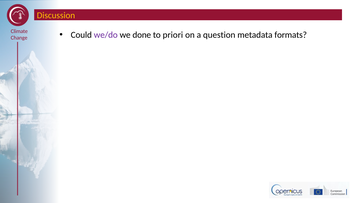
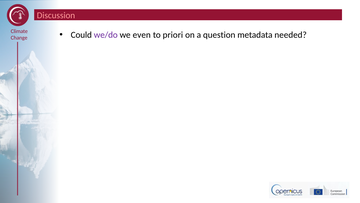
Discussion colour: yellow -> pink (56, 15)
done: done -> even (142, 35)
formats: formats -> needed (291, 35)
